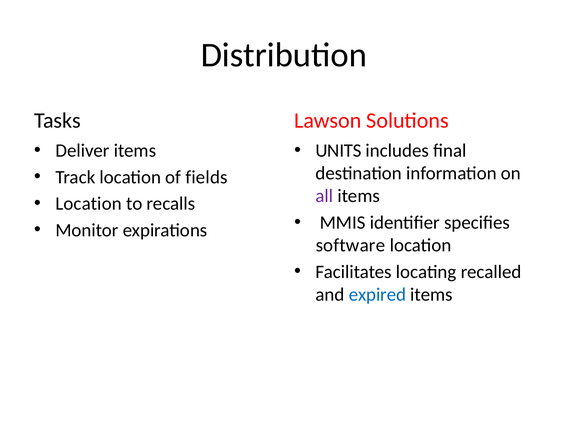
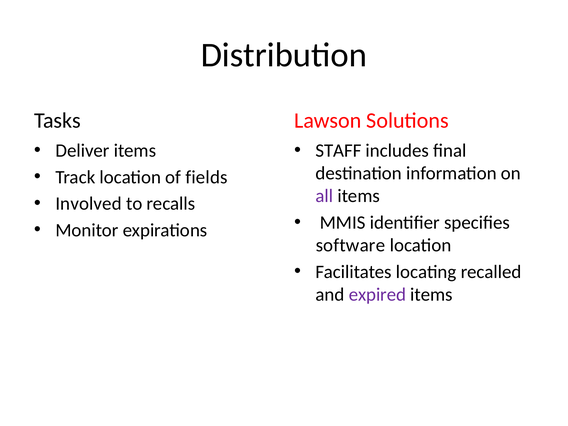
UNITS: UNITS -> STAFF (338, 151)
Location: Location -> Involved (89, 204)
expired colour: blue -> purple (377, 294)
